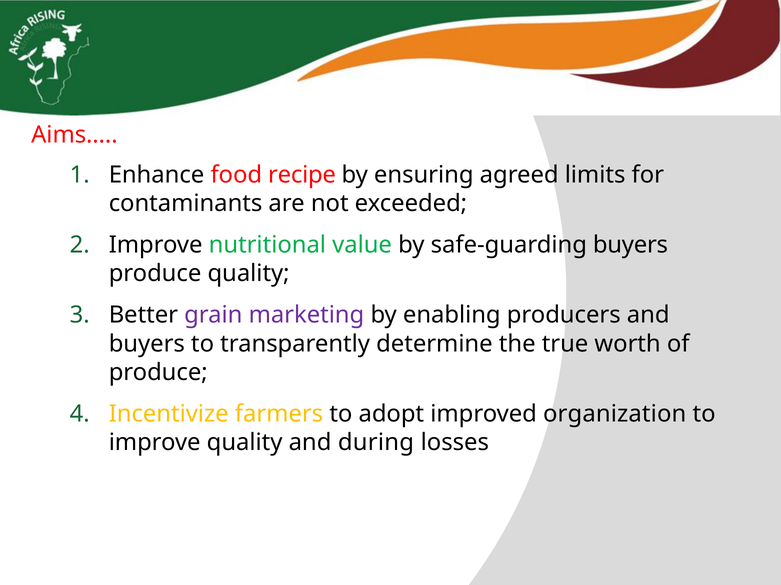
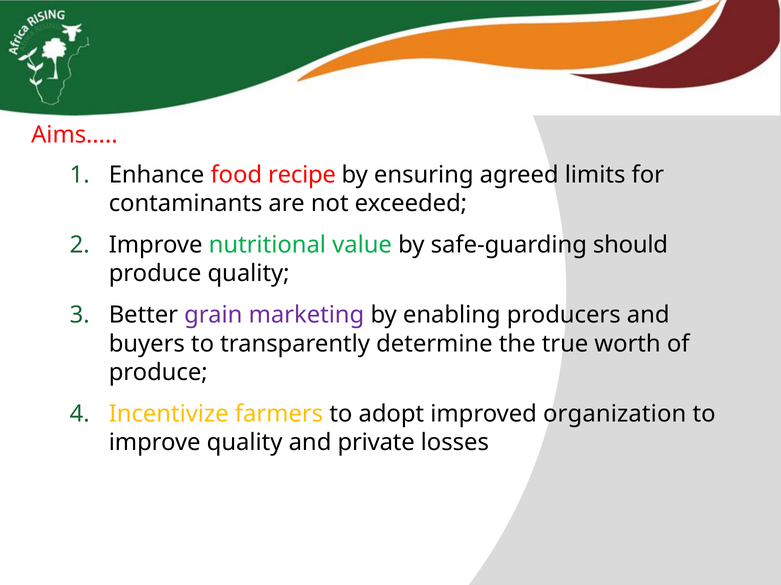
safe-guarding buyers: buyers -> should (630, 245)
during: during -> private (376, 443)
